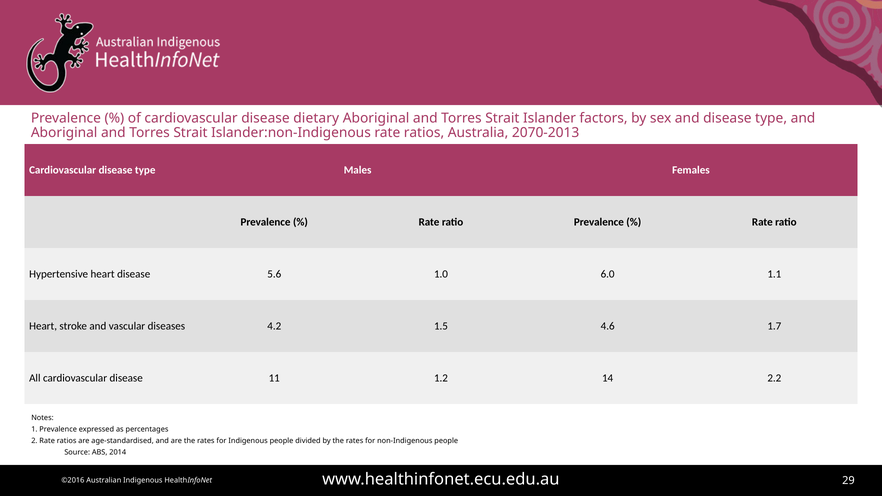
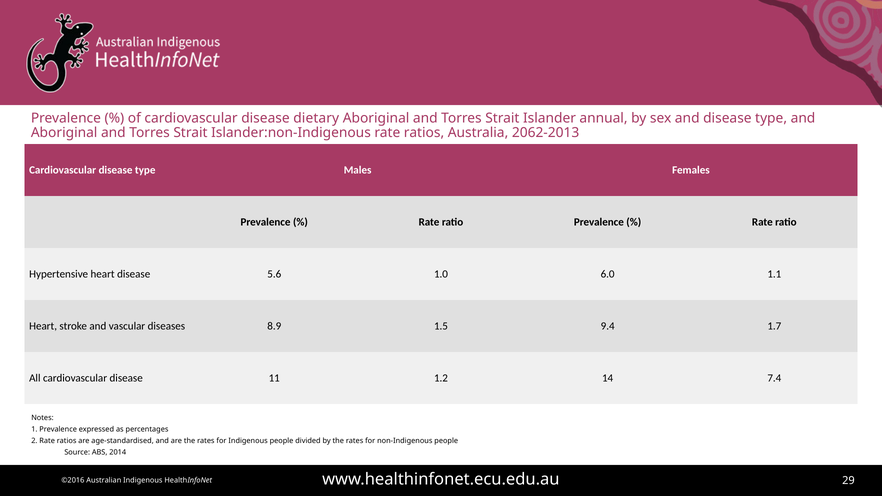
factors: factors -> annual (604, 118)
2070-2013: 2070-2013 -> 2062-2013 (546, 133)
4.2: 4.2 -> 8.9 (274, 326)
4.6: 4.6 -> 9.4 (608, 326)
2.2: 2.2 -> 7.4 (774, 378)
